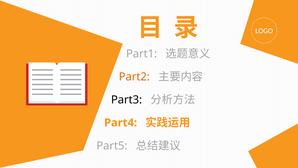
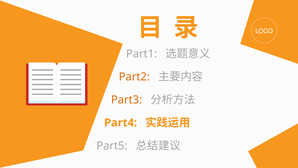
Part3 colour: black -> orange (127, 100)
